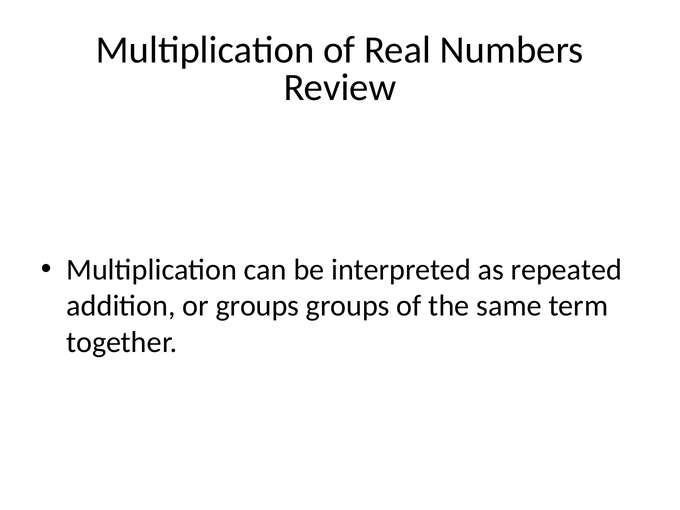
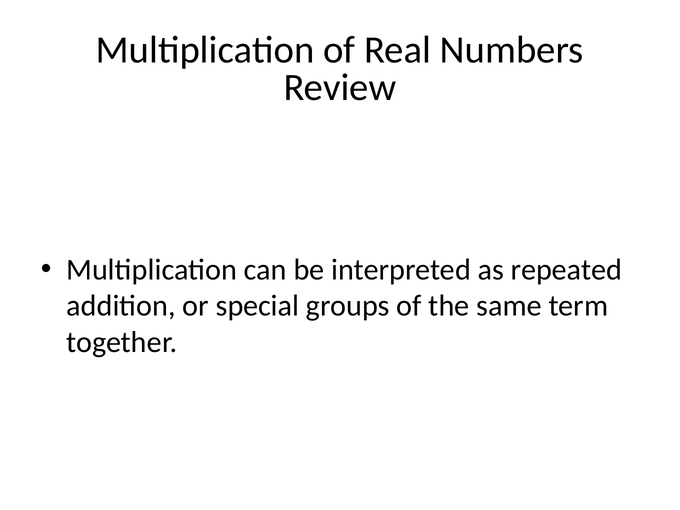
or groups: groups -> special (257, 306)
